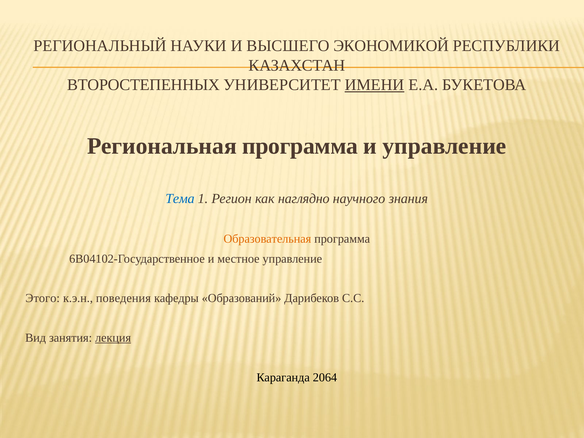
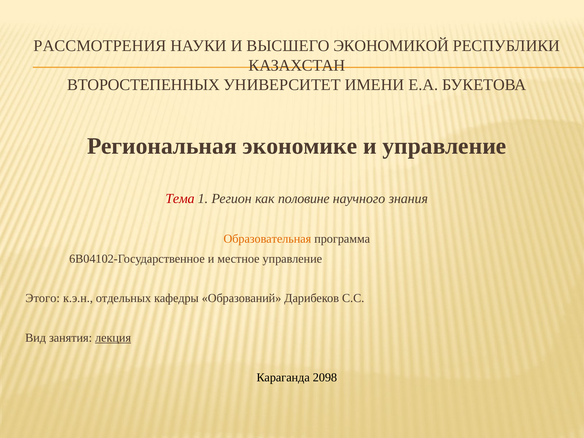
РЕГИОНАЛЬНЫЙ: РЕГИОНАЛЬНЫЙ -> РАССМОТРЕНИЯ (100, 46)
ИМЕНИ underline: present -> none (375, 85)
Региональная программа: программа -> экономике (300, 146)
Тема colour: blue -> red (180, 198)
наглядно: наглядно -> половине (304, 198)
поведения: поведения -> отдельных (123, 298)
2064: 2064 -> 2098 (325, 377)
